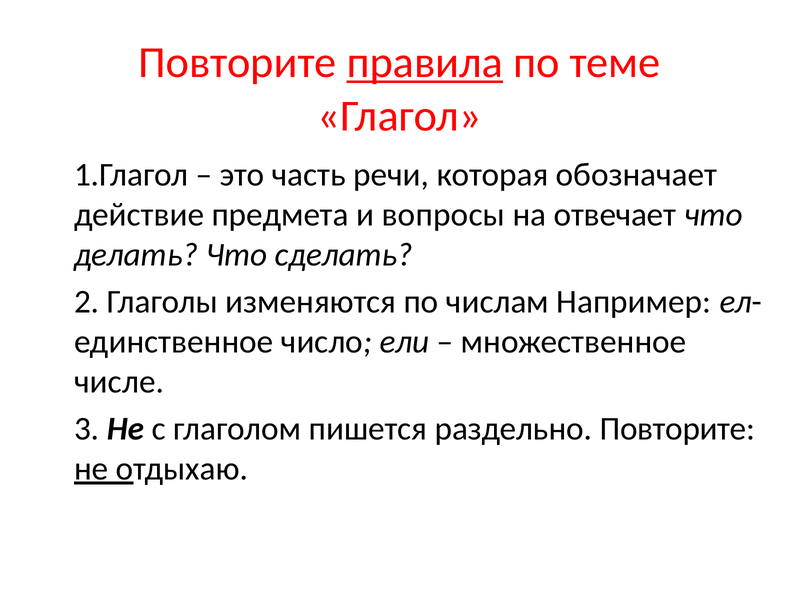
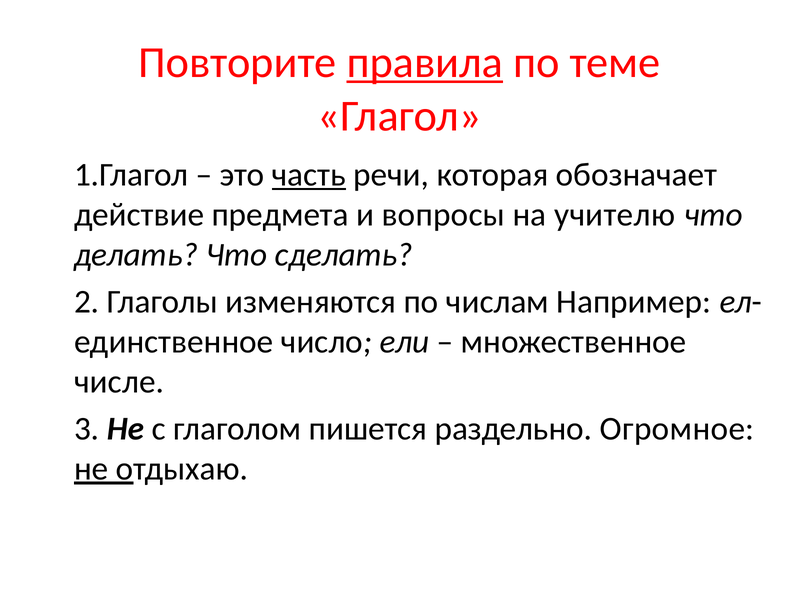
часть underline: none -> present (309, 175)
отвечает: отвечает -> учителю (615, 215)
раздельно Повторите: Повторите -> Огромное (677, 429)
